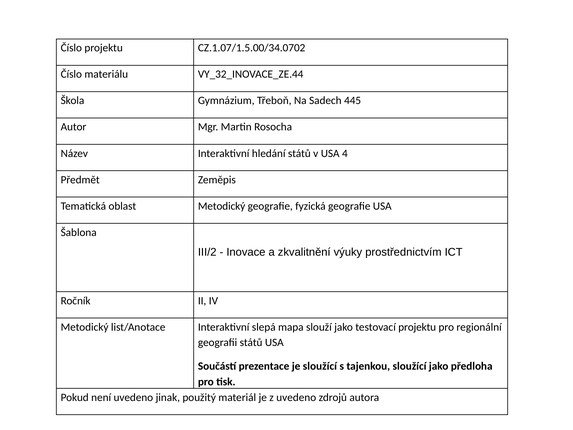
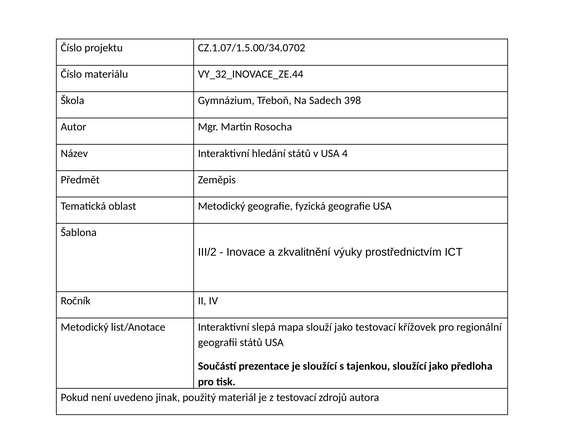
445: 445 -> 398 (353, 101)
testovací projektu: projektu -> křížovek (417, 327)
z uvedeno: uvedeno -> testovací (296, 397)
